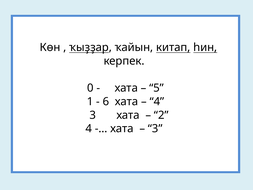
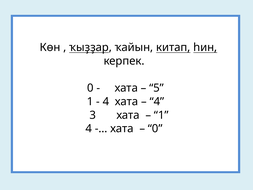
6: 6 -> 4 (106, 101)
2: 2 -> 1 (161, 115)
3: 3 -> 0 (155, 128)
